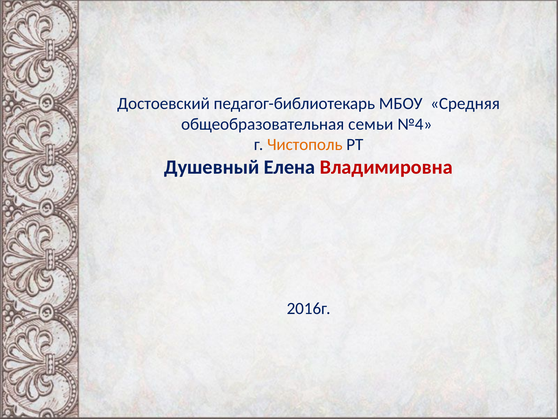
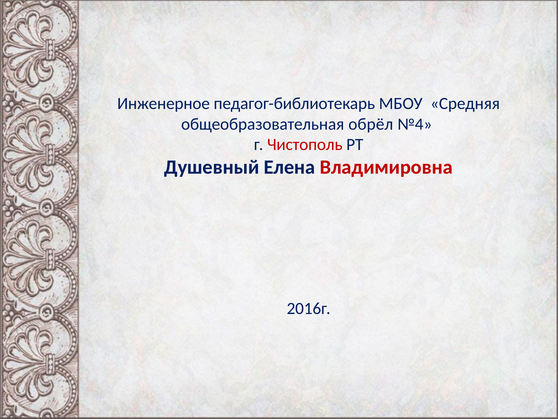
Достоевский: Достоевский -> Инженерное (164, 103)
семьи: семьи -> обрёл (371, 124)
Чистополь colour: orange -> red (305, 144)
